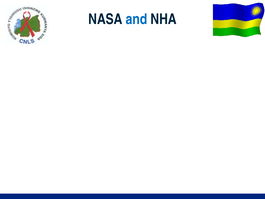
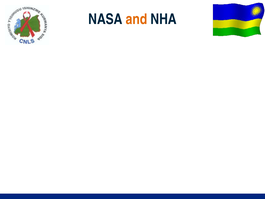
and colour: blue -> orange (136, 19)
